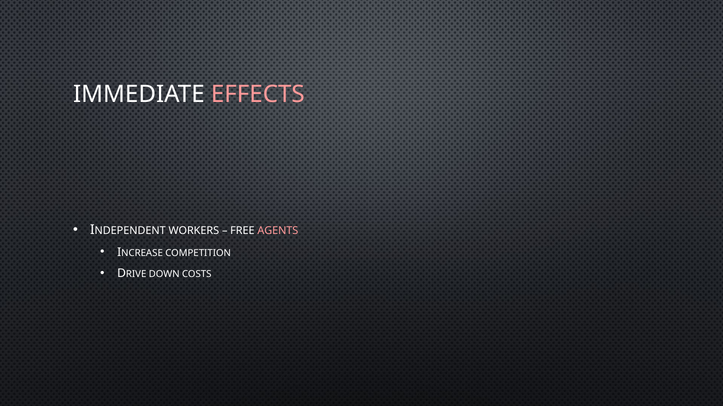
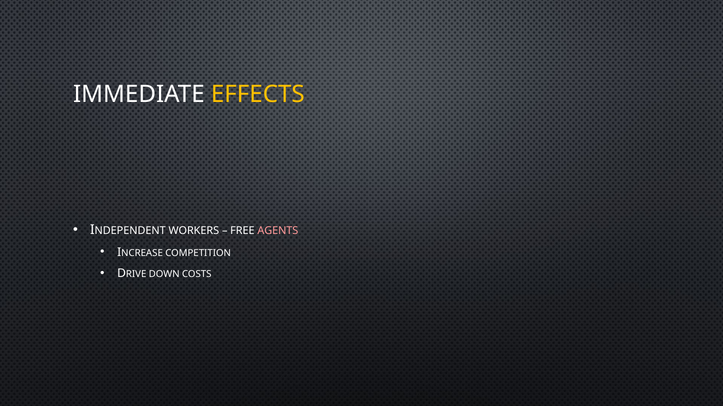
EFFECTS colour: pink -> yellow (258, 94)
